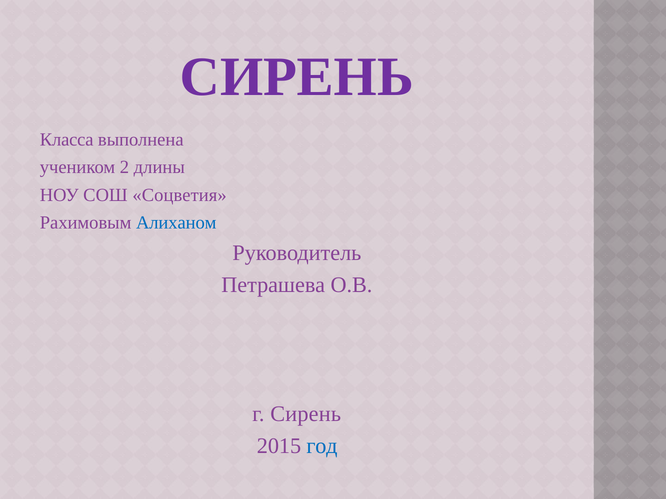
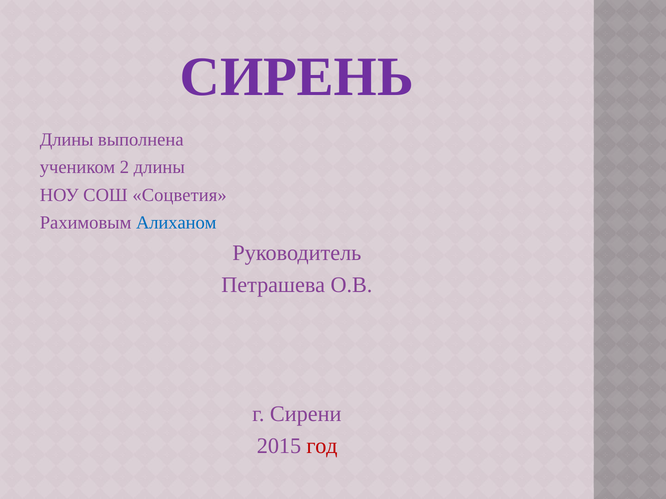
Класса: Класса -> Длины (67, 140)
г Сирень: Сирень -> Сирени (306, 414)
год colour: blue -> red (322, 446)
